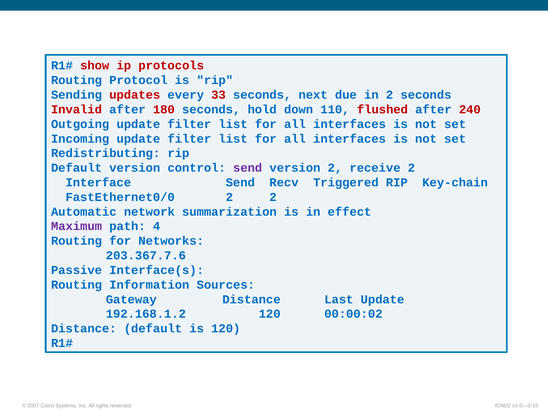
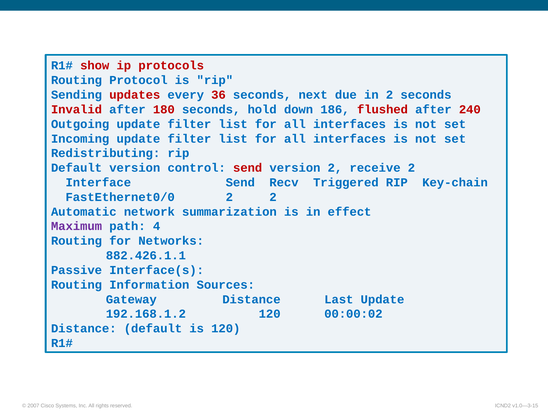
33: 33 -> 36 (219, 95)
110: 110 -> 186 (335, 109)
send colour: purple -> red (248, 168)
203.367.7.6: 203.367.7.6 -> 882.426.1.1 (146, 256)
